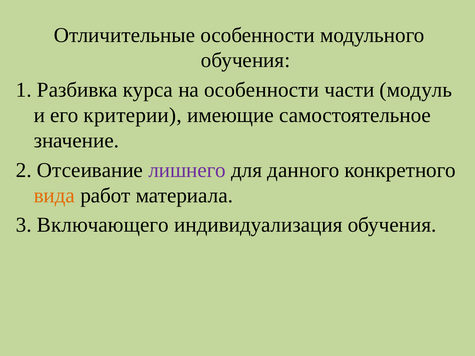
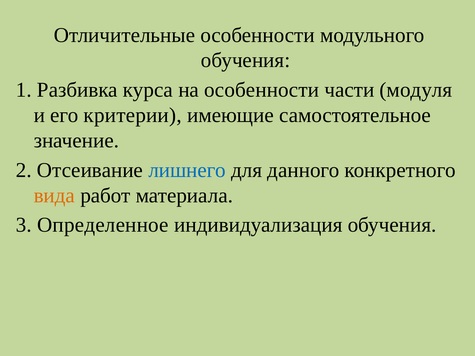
модуль: модуль -> модуля (416, 90)
лишнего colour: purple -> blue (187, 170)
Включающего: Включающего -> Определенное (103, 225)
